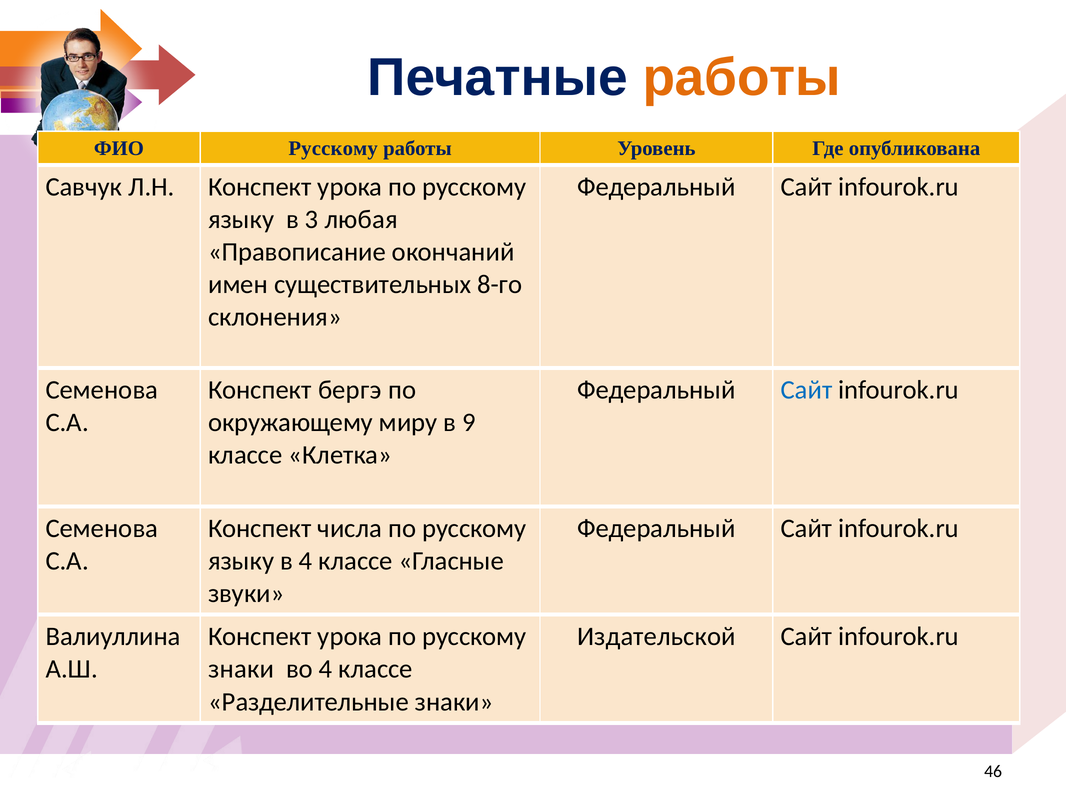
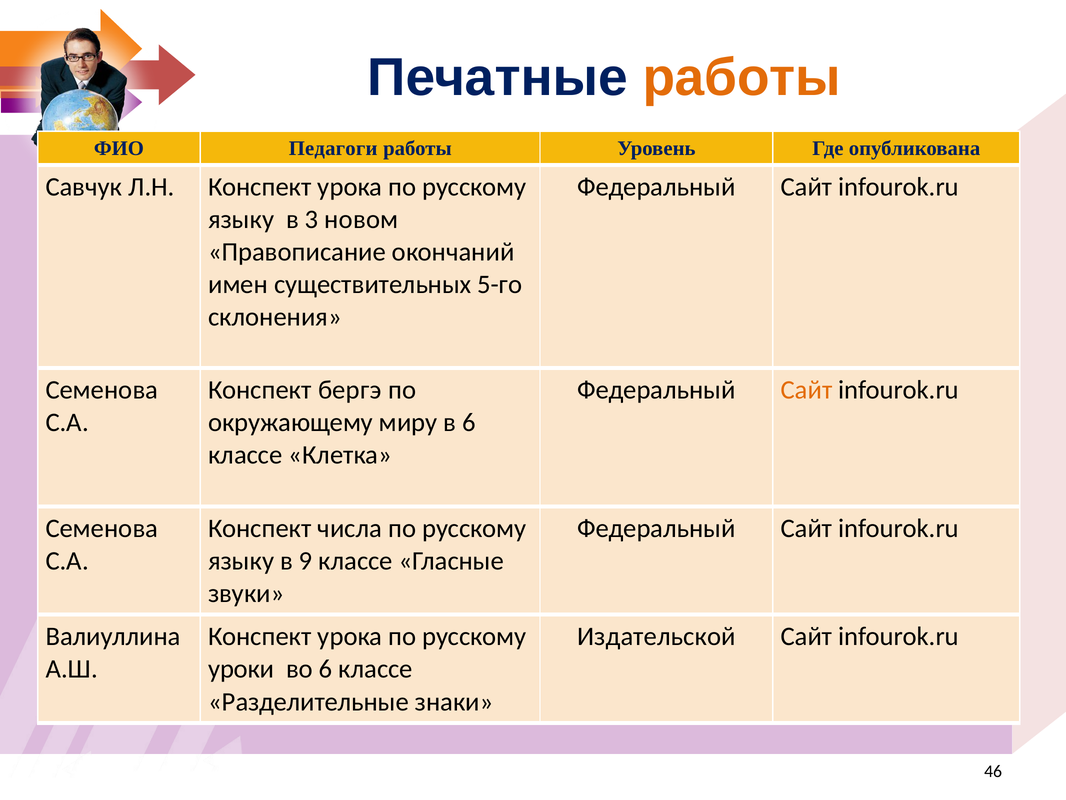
ФИО Русскому: Русскому -> Педагоги (333, 148)
любая: любая -> новом (361, 219)
8-го: 8-го -> 5-го (500, 284)
Сайт colour: blue -> orange (807, 390)
в 9: 9 -> 6 (469, 422)
в 4: 4 -> 9 (306, 560)
знаки: знаки -> уроки (241, 669)
во 4: 4 -> 6 (326, 669)
